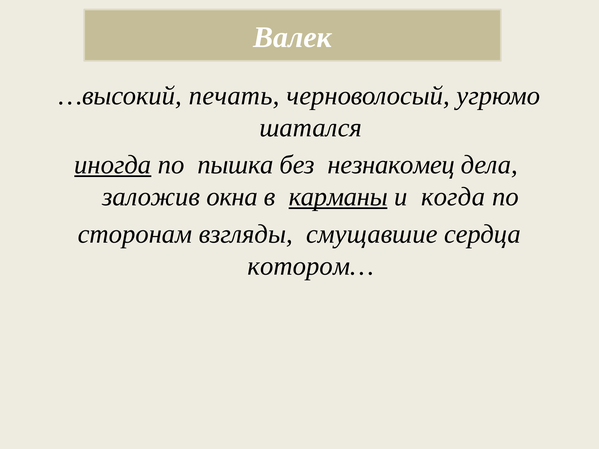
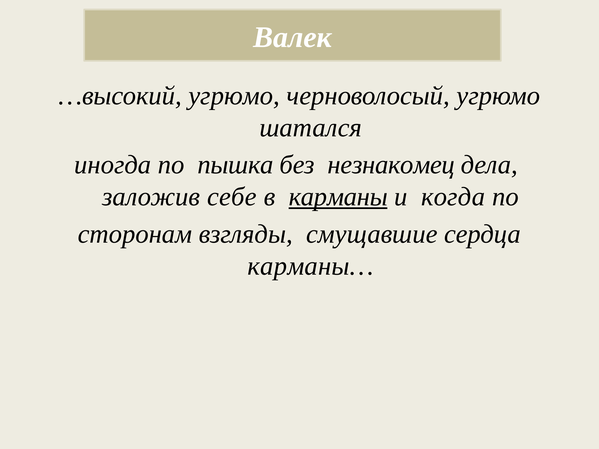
…высокий печать: печать -> угрюмо (234, 96)
иногда underline: present -> none (113, 165)
окна: окна -> себе (232, 197)
котором…: котором… -> карманы… (311, 266)
